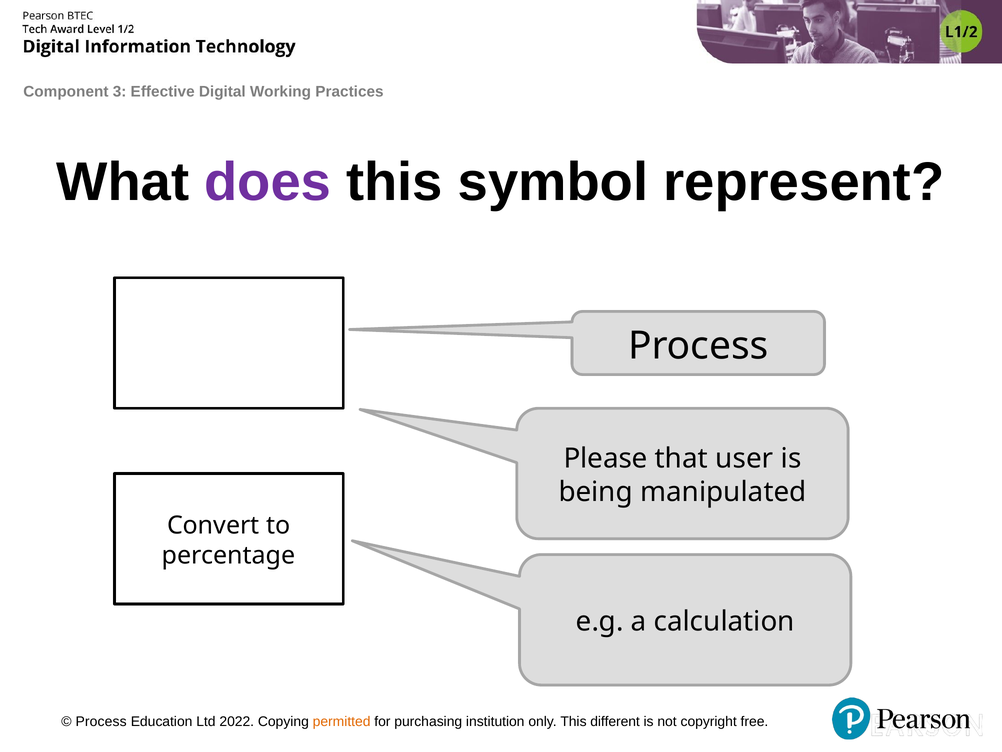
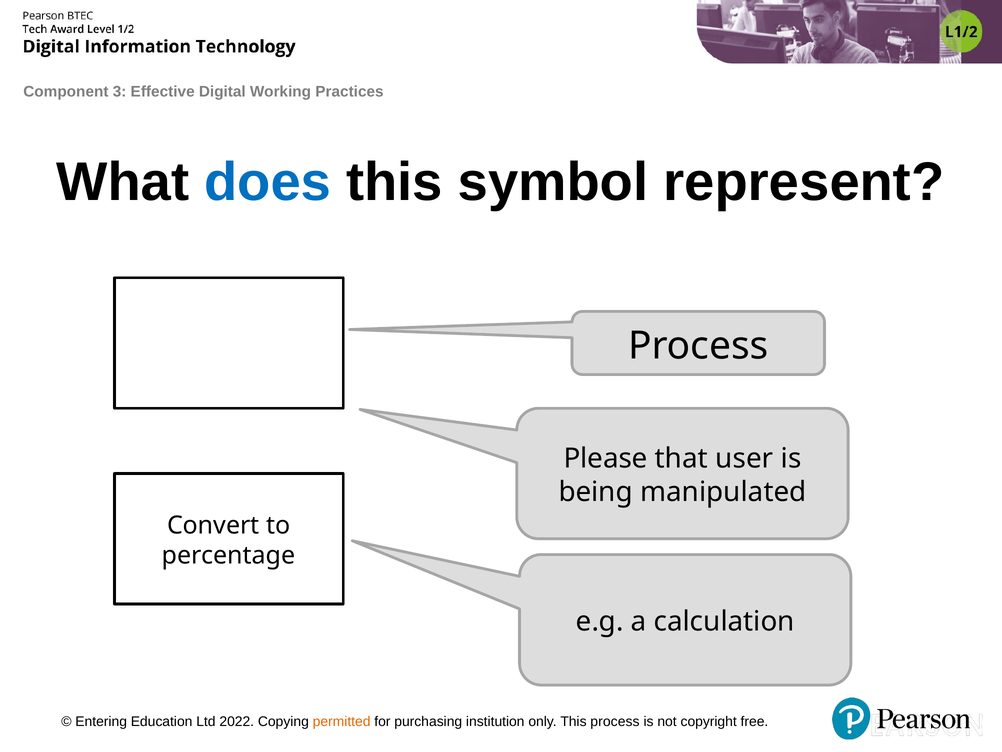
does colour: purple -> blue (268, 182)
Process: Process -> Entering (101, 721)
This different: different -> process (615, 721)
